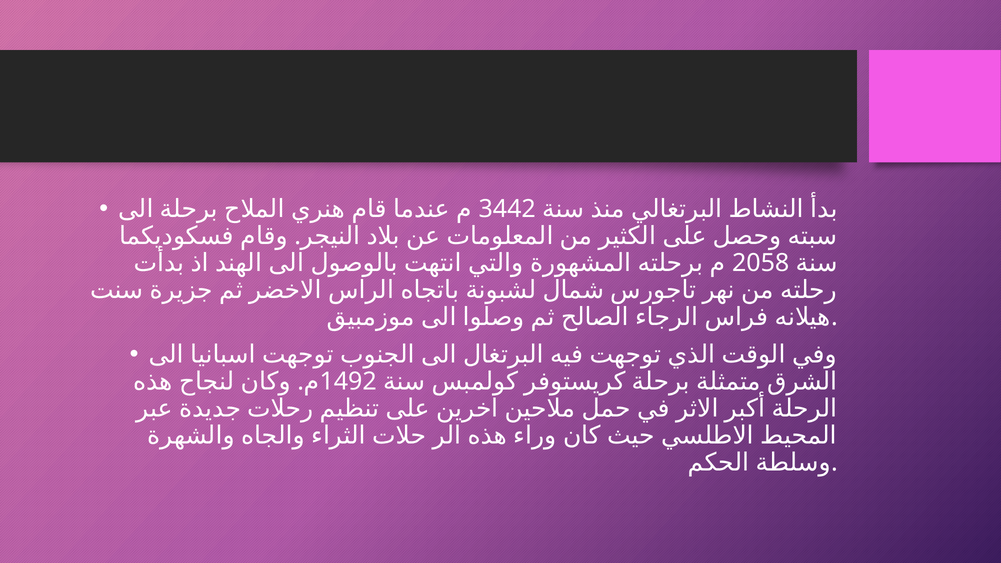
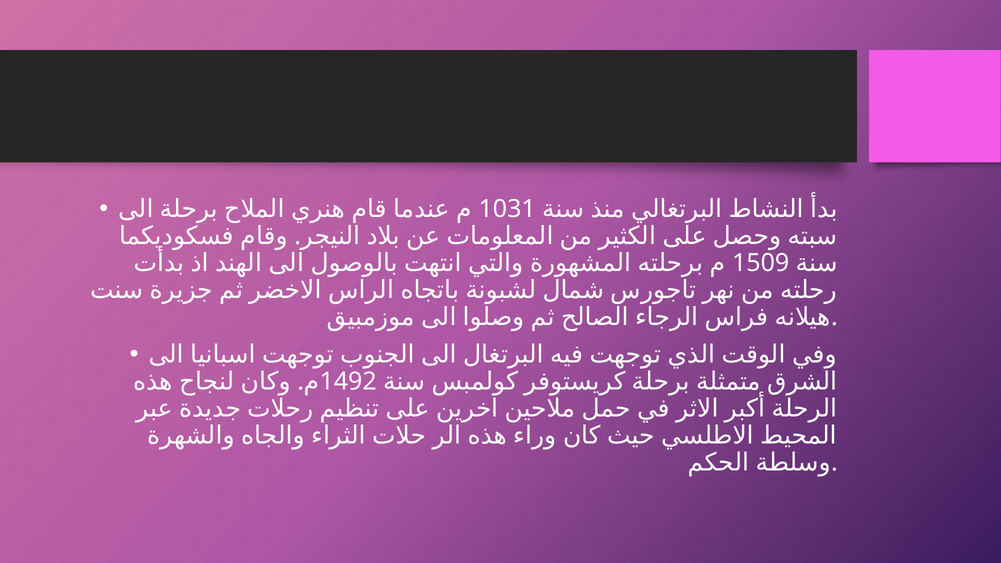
3442: 3442 -> 1031 (507, 209)
2058: 2058 -> 1509 (761, 263)
